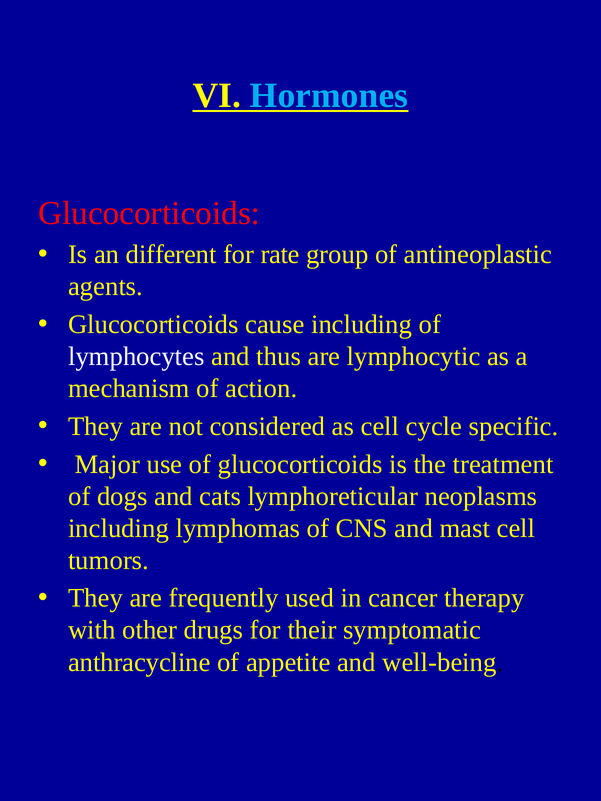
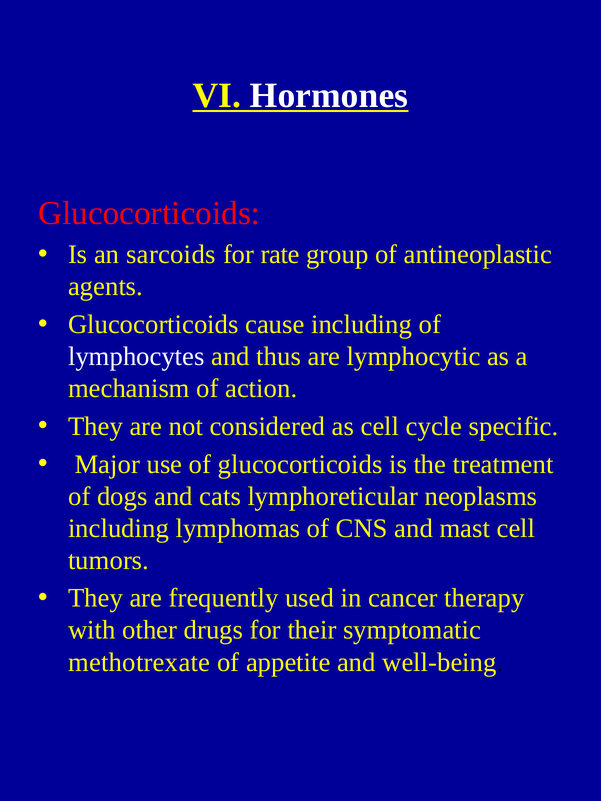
Hormones colour: light blue -> white (329, 95)
different: different -> sarcoids (171, 255)
anthracycline: anthracycline -> methotrexate (139, 662)
